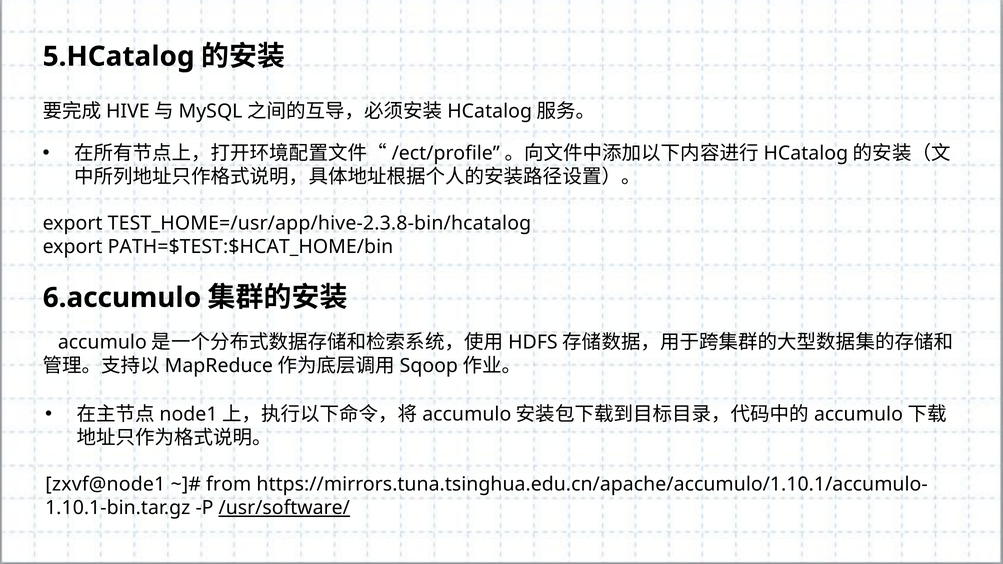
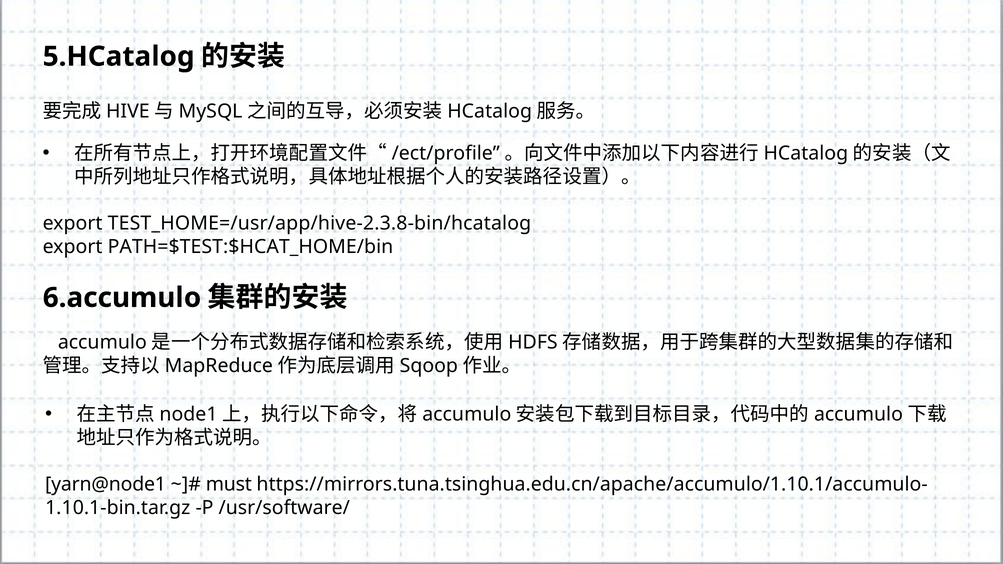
zxvf@node1: zxvf@node1 -> yarn@node1 (106, 485)
from: from -> must (229, 485)
/usr/software/ underline: present -> none (284, 508)
